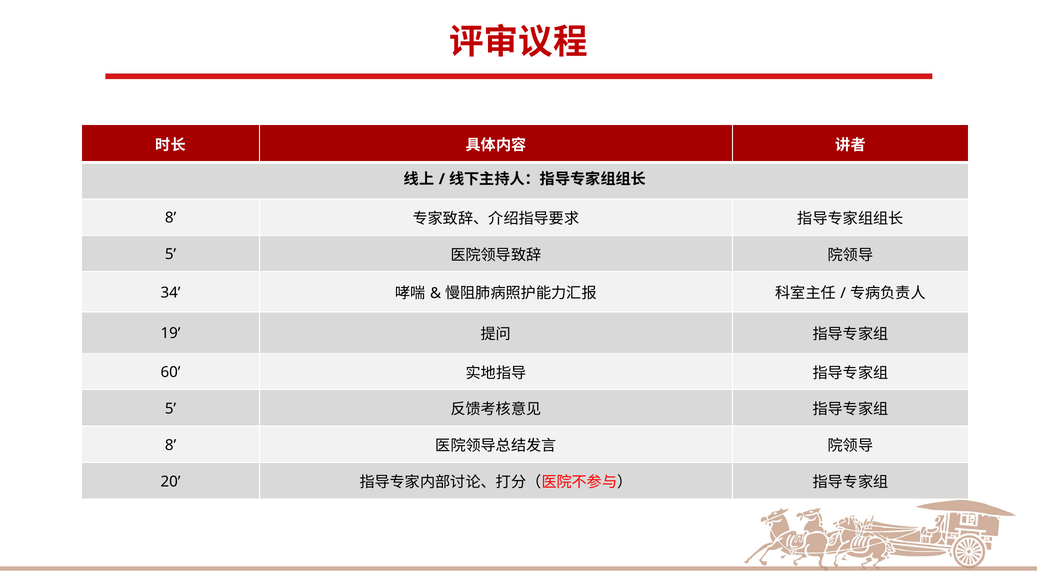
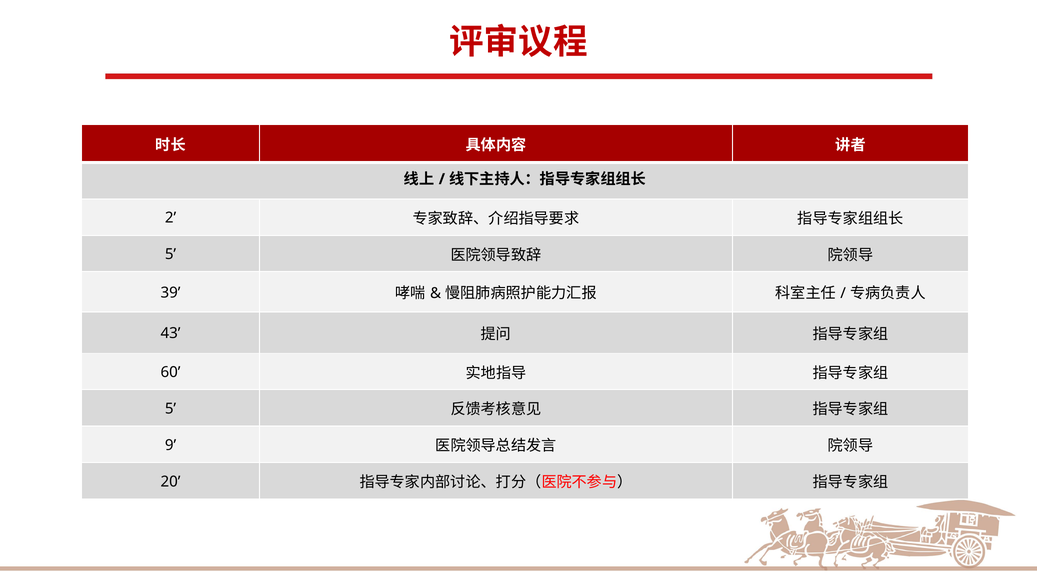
8: 8 -> 2 (171, 218)
34: 34 -> 39 (171, 293)
19: 19 -> 43 (171, 334)
8: 8 -> 9 (171, 445)
